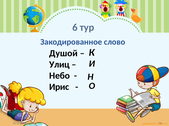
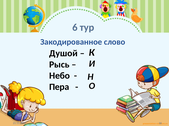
Улиц: Улиц -> Рысь (59, 65)
Ирис: Ирис -> Пера (59, 87)
